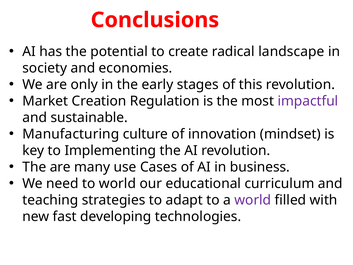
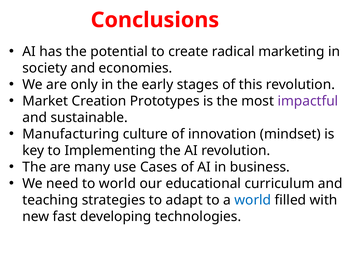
landscape: landscape -> marketing (291, 51)
Regulation: Regulation -> Prototypes (165, 101)
world colour: purple -> blue (253, 200)
